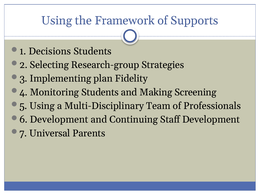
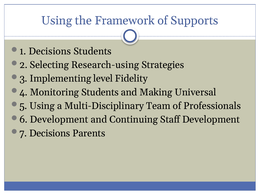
Research-group: Research-group -> Research-using (105, 65)
plan: plan -> level (103, 79)
Screening: Screening -> Universal (195, 92)
7 Universal: Universal -> Decisions (50, 133)
